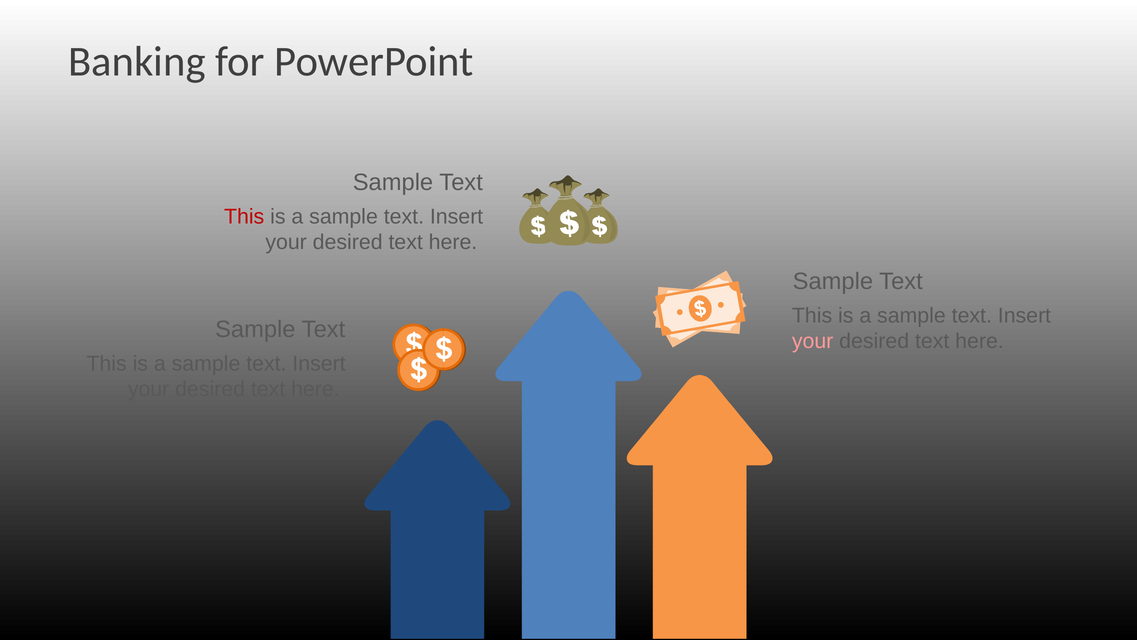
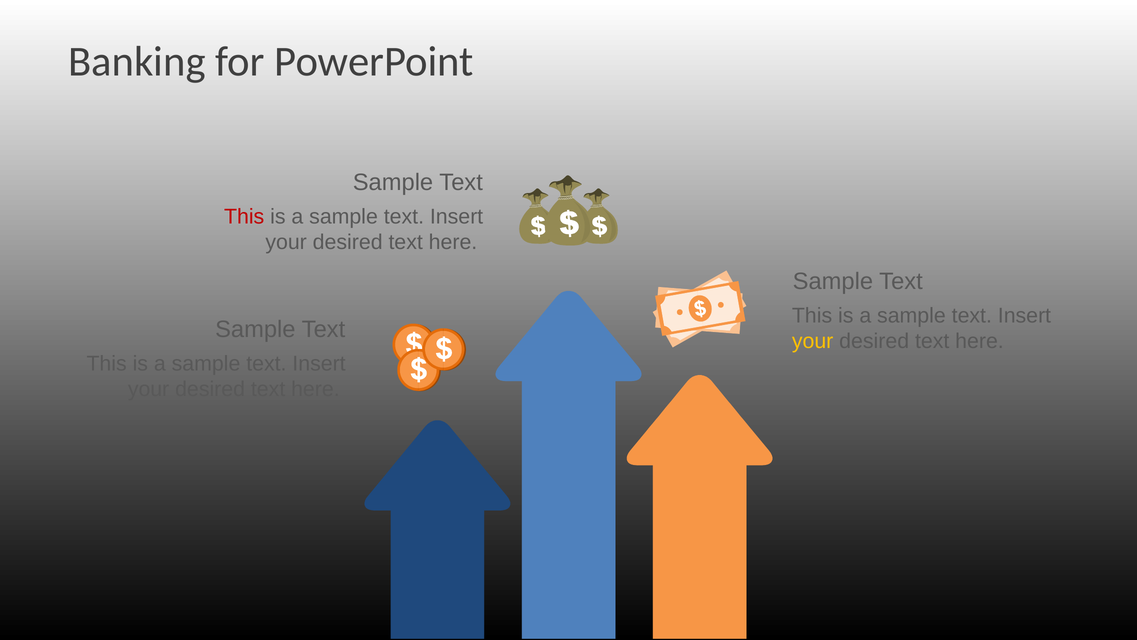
your colour: pink -> yellow (813, 341)
